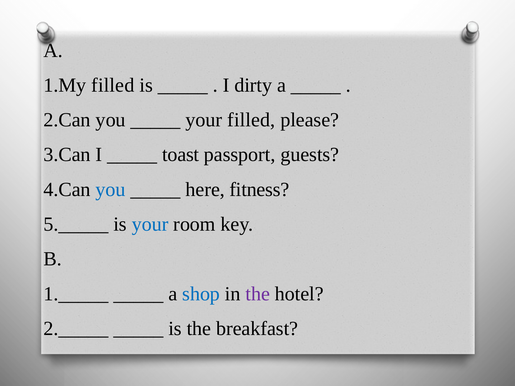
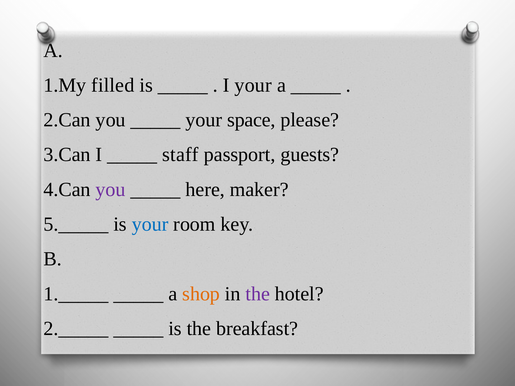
I dirty: dirty -> your (253, 85)
your filled: filled -> space (251, 120)
toast: toast -> staff (180, 155)
you colour: blue -> purple (111, 190)
fitness: fitness -> maker (259, 190)
shop colour: blue -> orange (201, 294)
